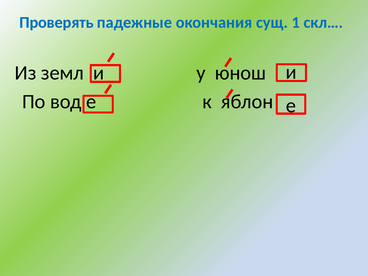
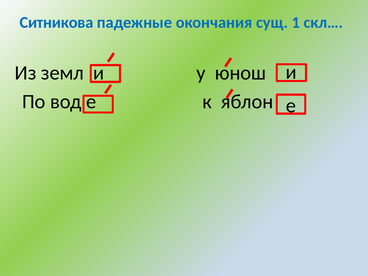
Проверять: Проверять -> Ситникова (56, 22)
